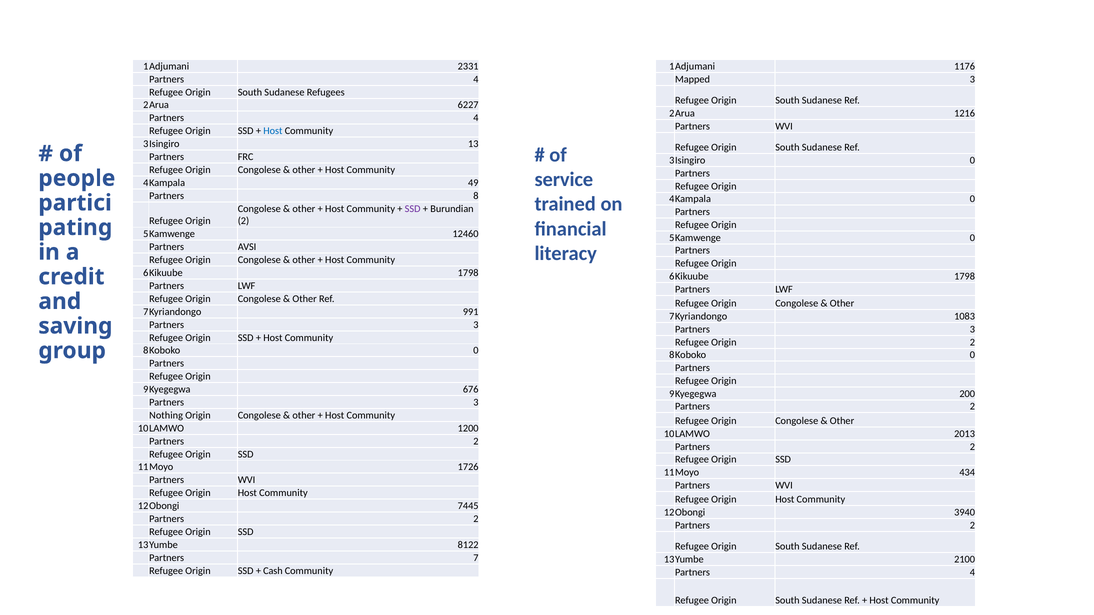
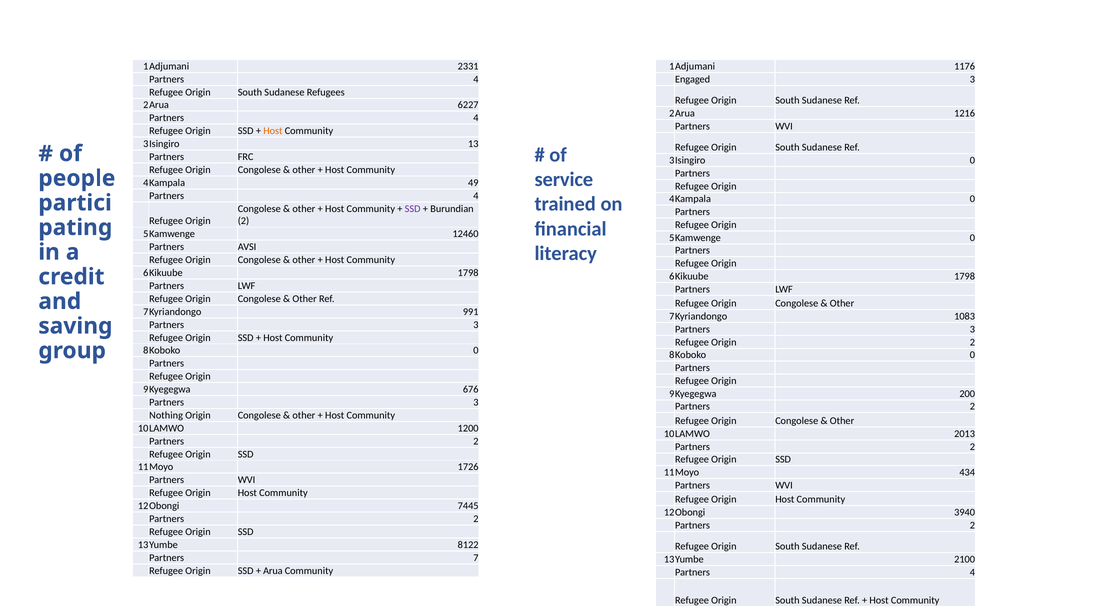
Mapped: Mapped -> Engaged (693, 79)
Host colour: blue -> orange (273, 131)
8: 8 -> 4 (476, 196)
Cash: Cash -> Arua (273, 571)
